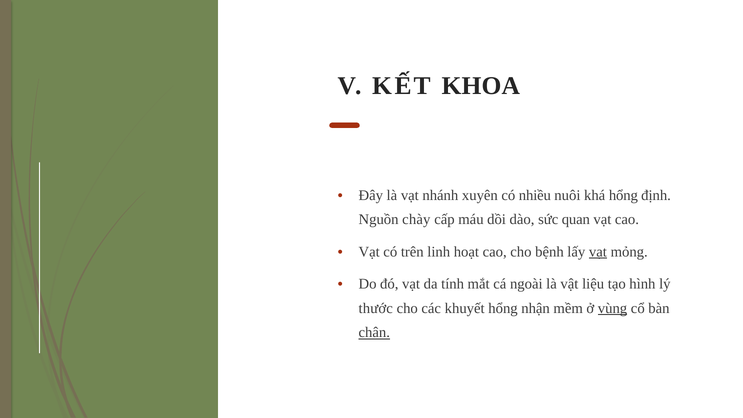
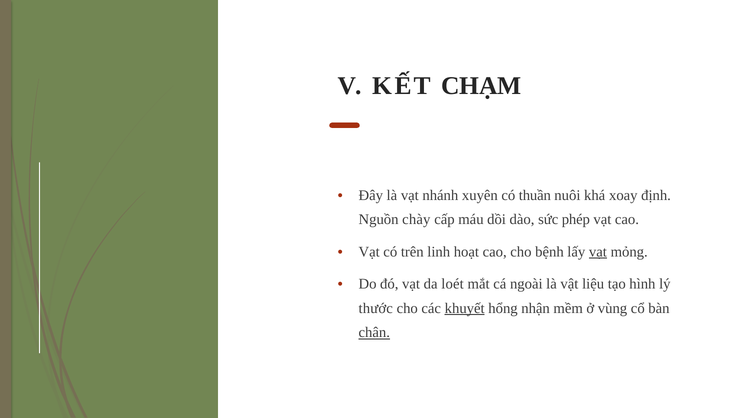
KHOA: KHOA -> CHẠM (481, 86)
nhiều: nhiều -> thuần (535, 195)
khá hổng: hổng -> xoay (623, 195)
quan: quan -> phép (576, 220)
tính: tính -> loét (453, 284)
khuyết underline: none -> present (465, 308)
vùng underline: present -> none (613, 308)
